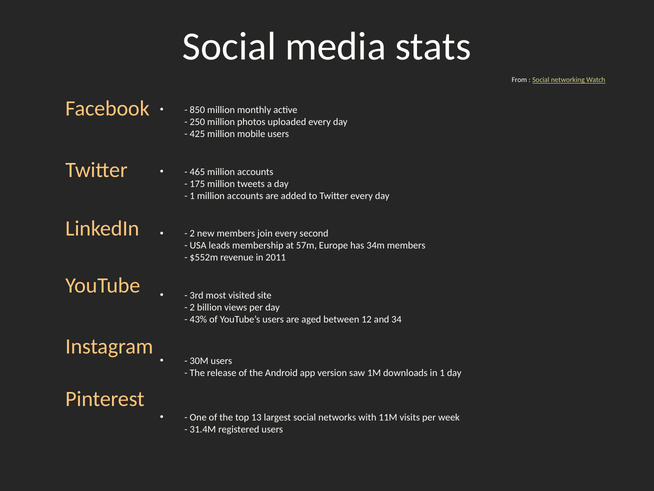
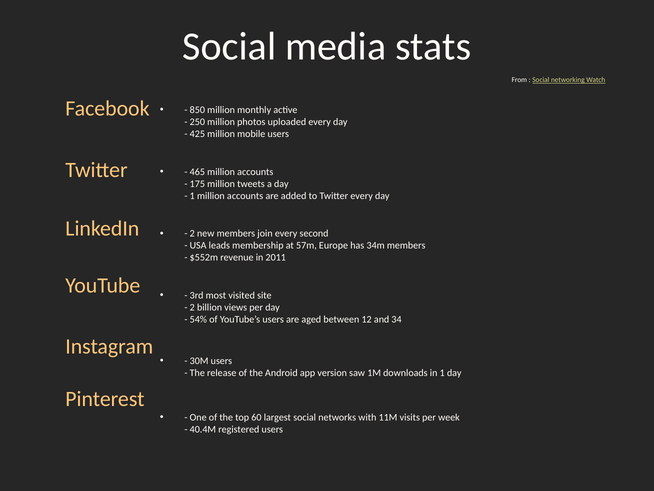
43%: 43% -> 54% (198, 319)
13: 13 -> 60 (256, 417)
31.4M: 31.4M -> 40.4M (203, 429)
